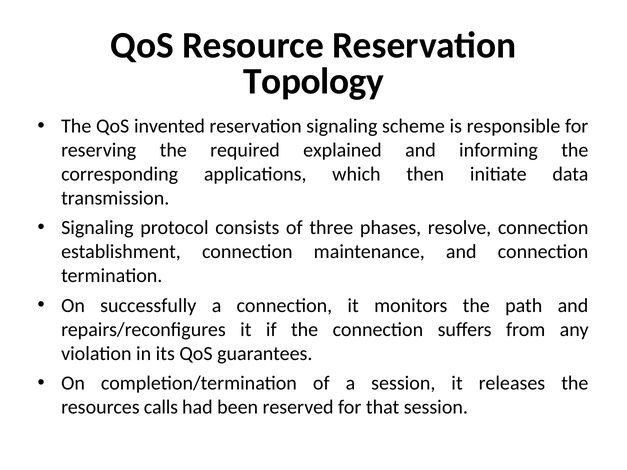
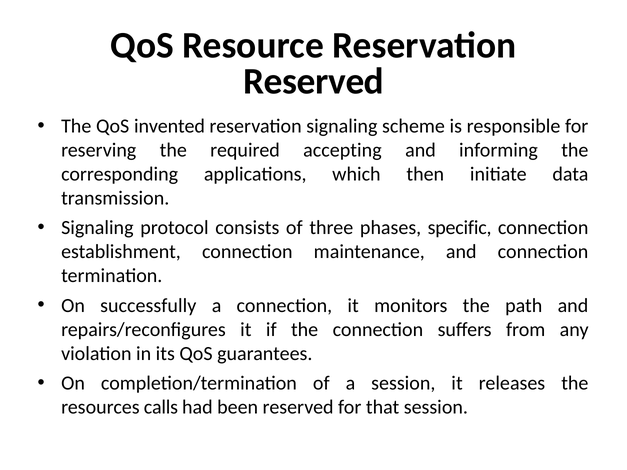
Topology: Topology -> Reserved (314, 82)
explained: explained -> accepting (342, 150)
resolve: resolve -> specific (460, 228)
